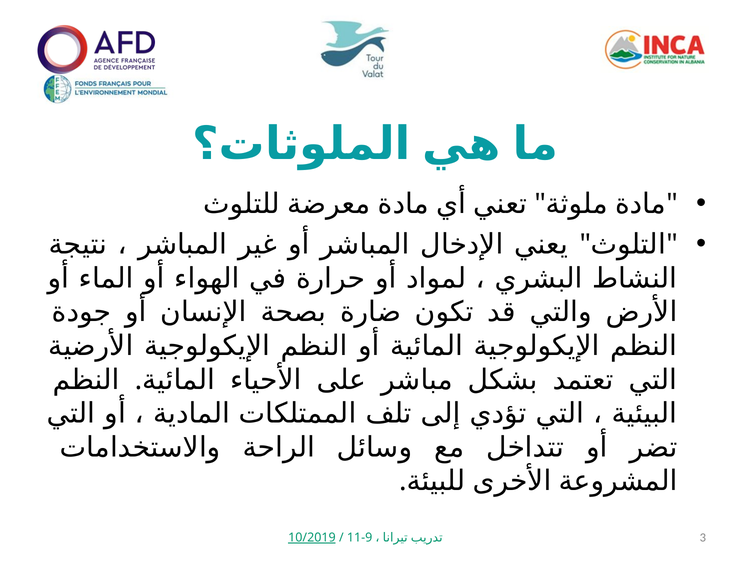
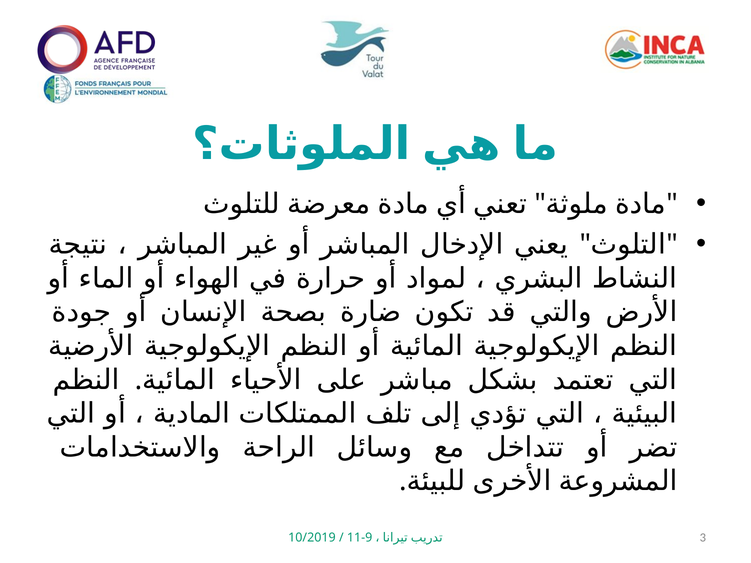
10/2019 underline: present -> none (312, 538)
